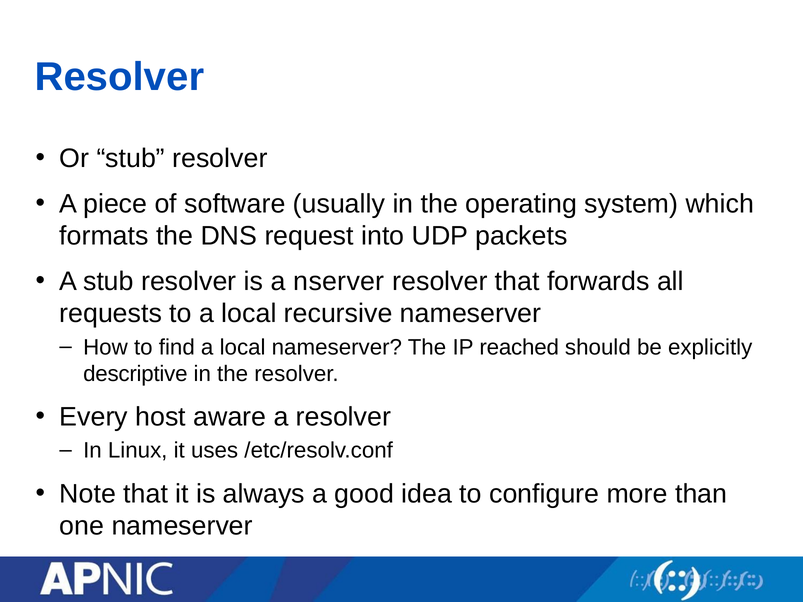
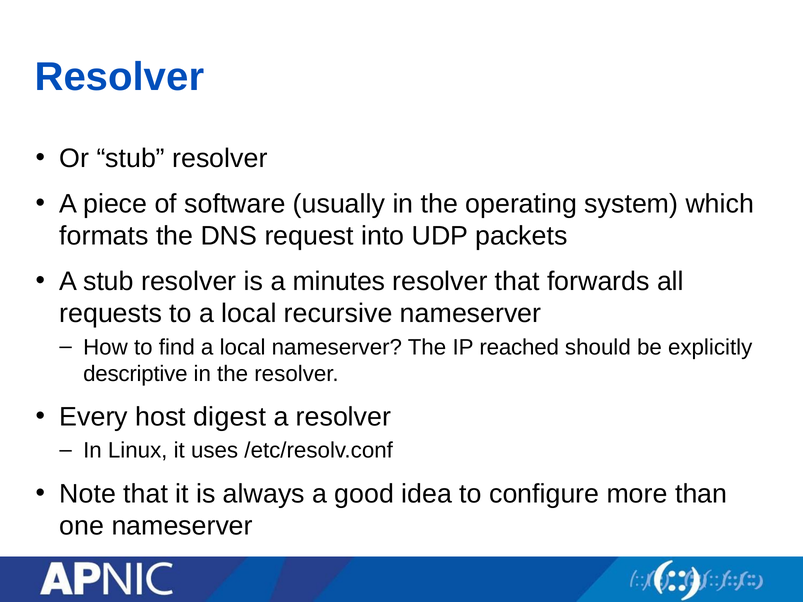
nserver: nserver -> minutes (339, 282)
aware: aware -> digest (230, 417)
